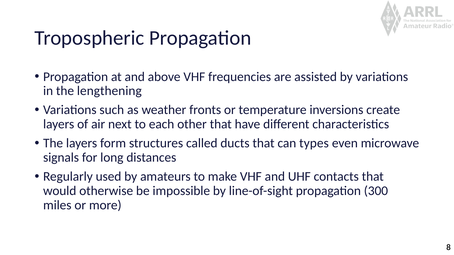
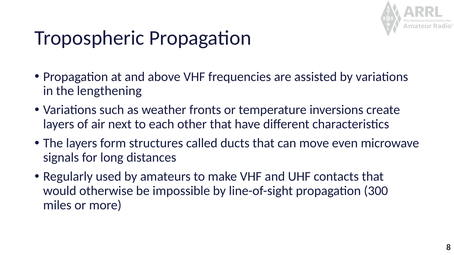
types: types -> move (314, 143)
